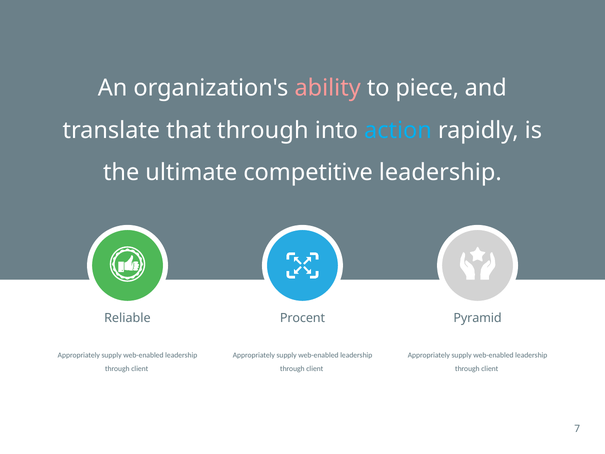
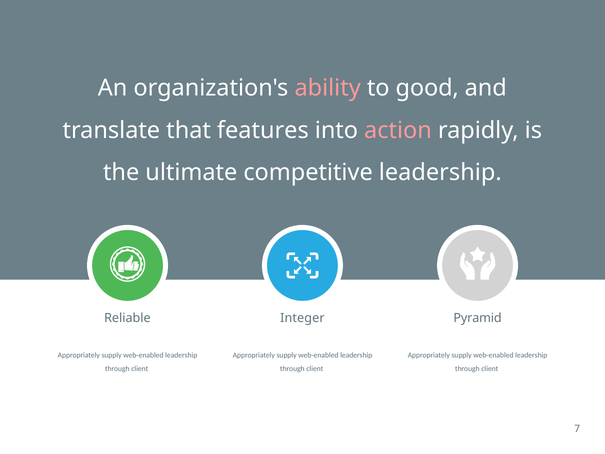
piece: piece -> good (427, 88)
that through: through -> features (263, 130)
action colour: light blue -> pink (398, 130)
Procent: Procent -> Integer (302, 318)
